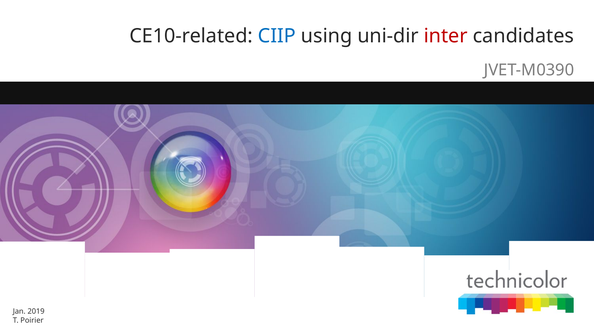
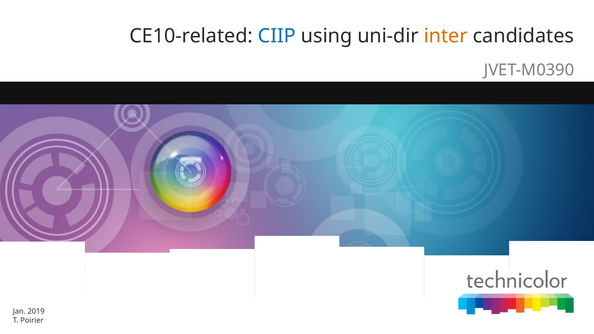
inter colour: red -> orange (446, 36)
